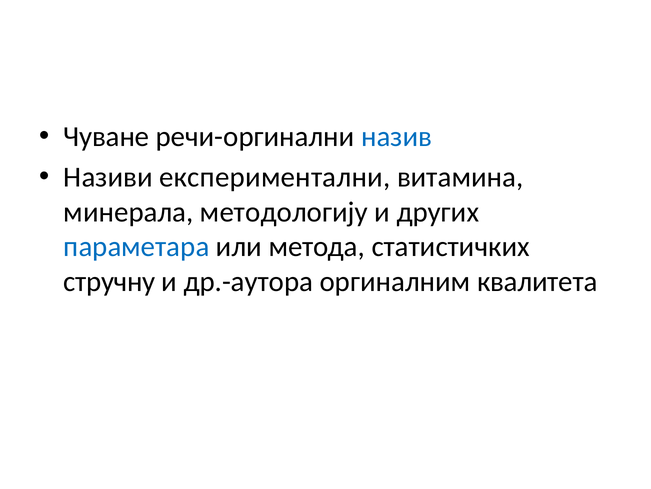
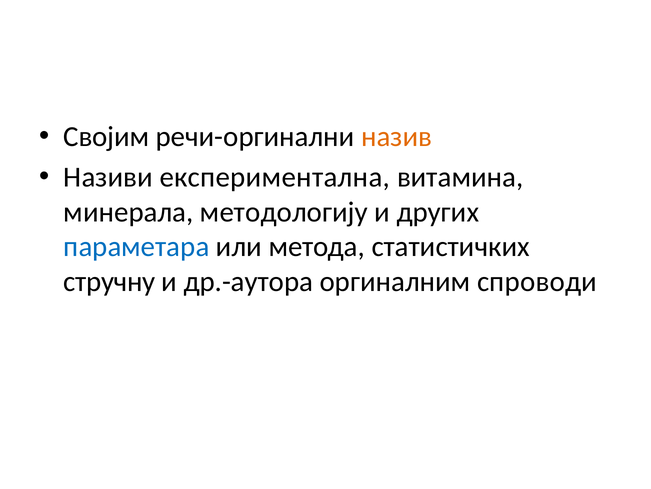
Чуване: Чуване -> Својим (106, 137)
назив colour: blue -> orange (397, 137)
експериментални: експериментални -> експериментална (275, 177)
квалитета: квалитета -> спроводи (537, 281)
